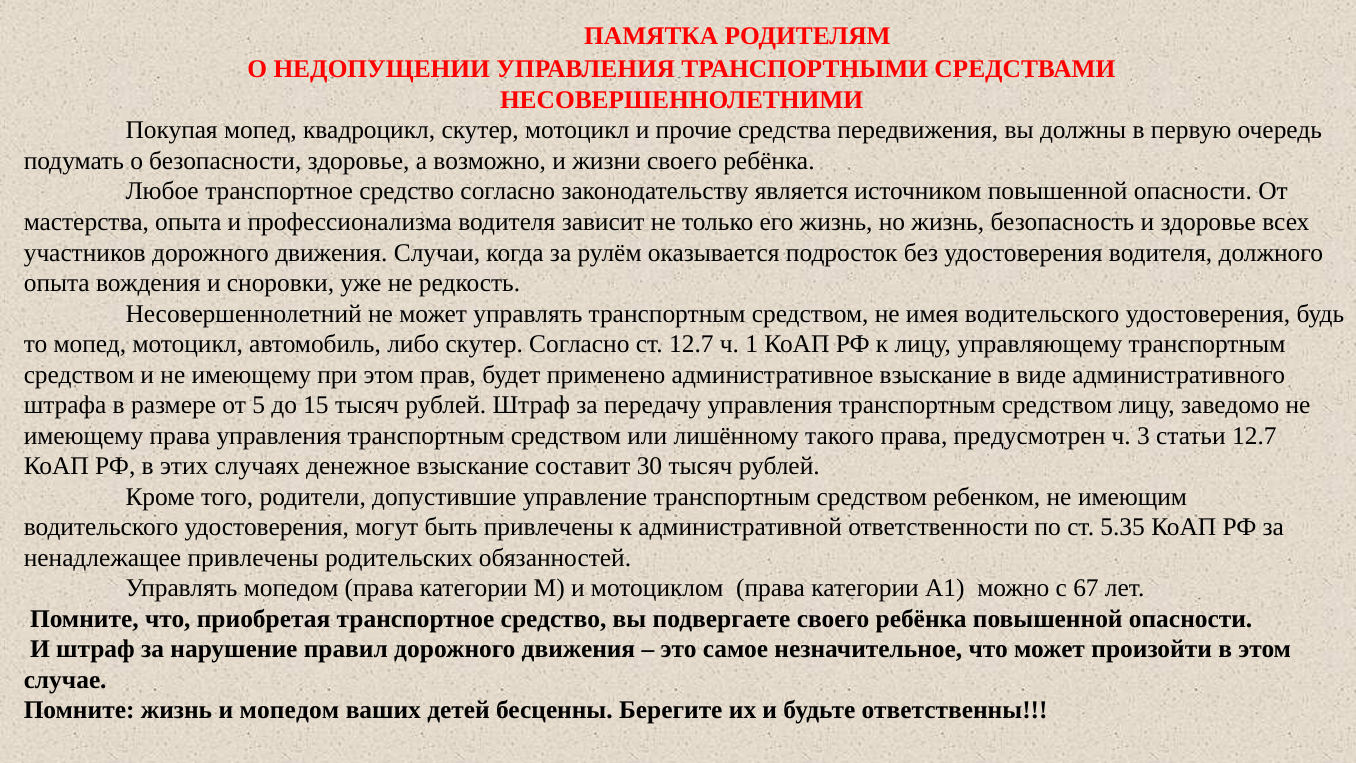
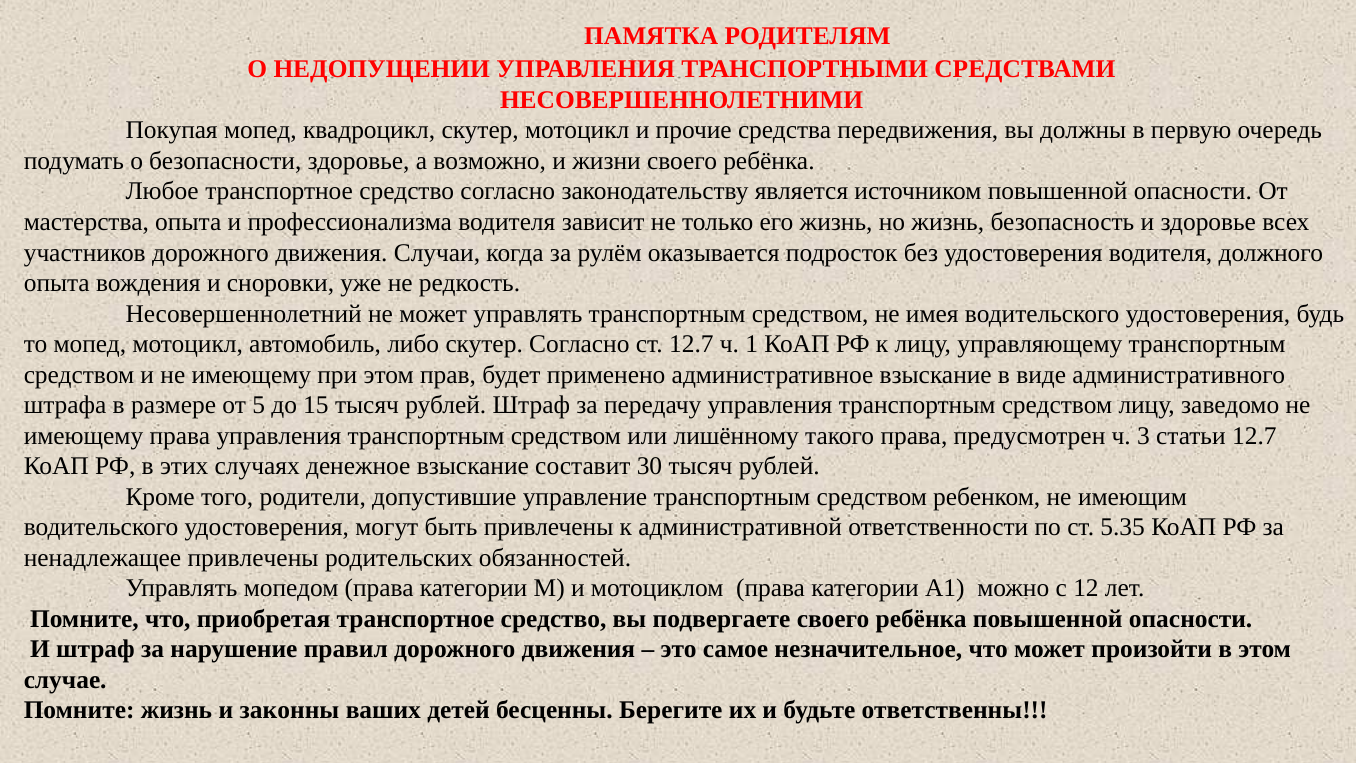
67: 67 -> 12 (1086, 588)
и мопедом: мопедом -> законны (289, 710)
